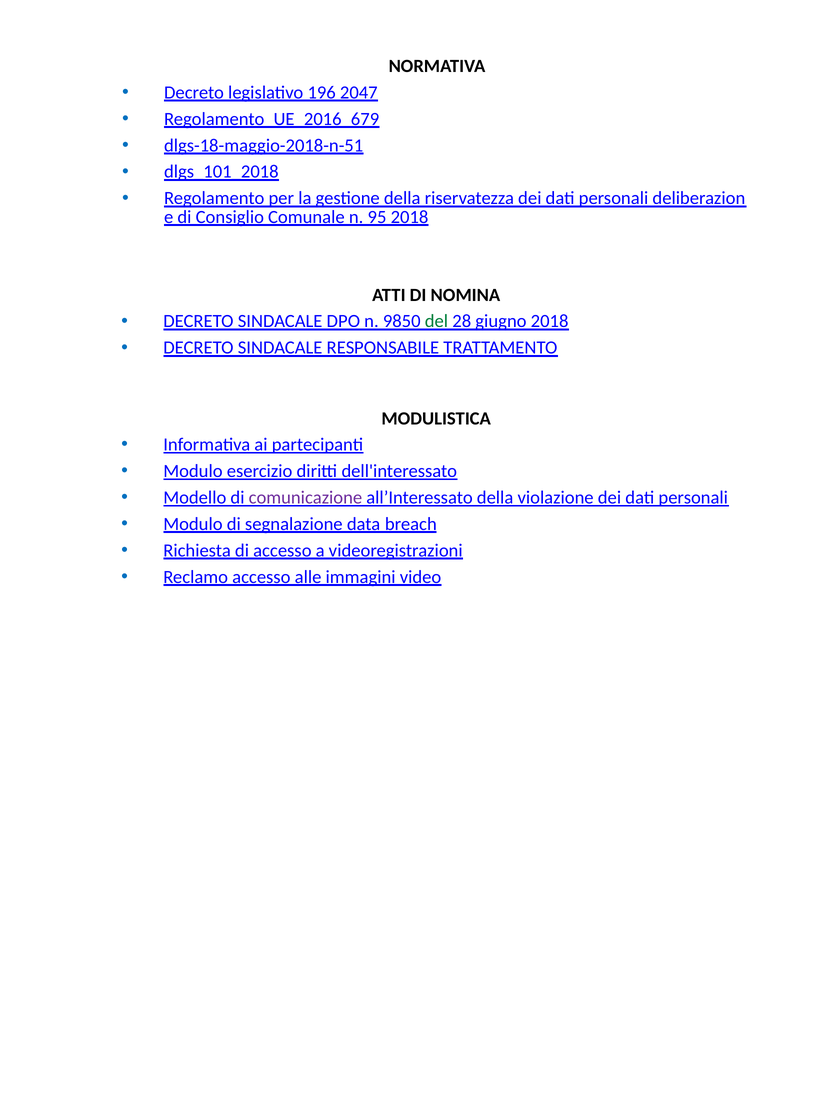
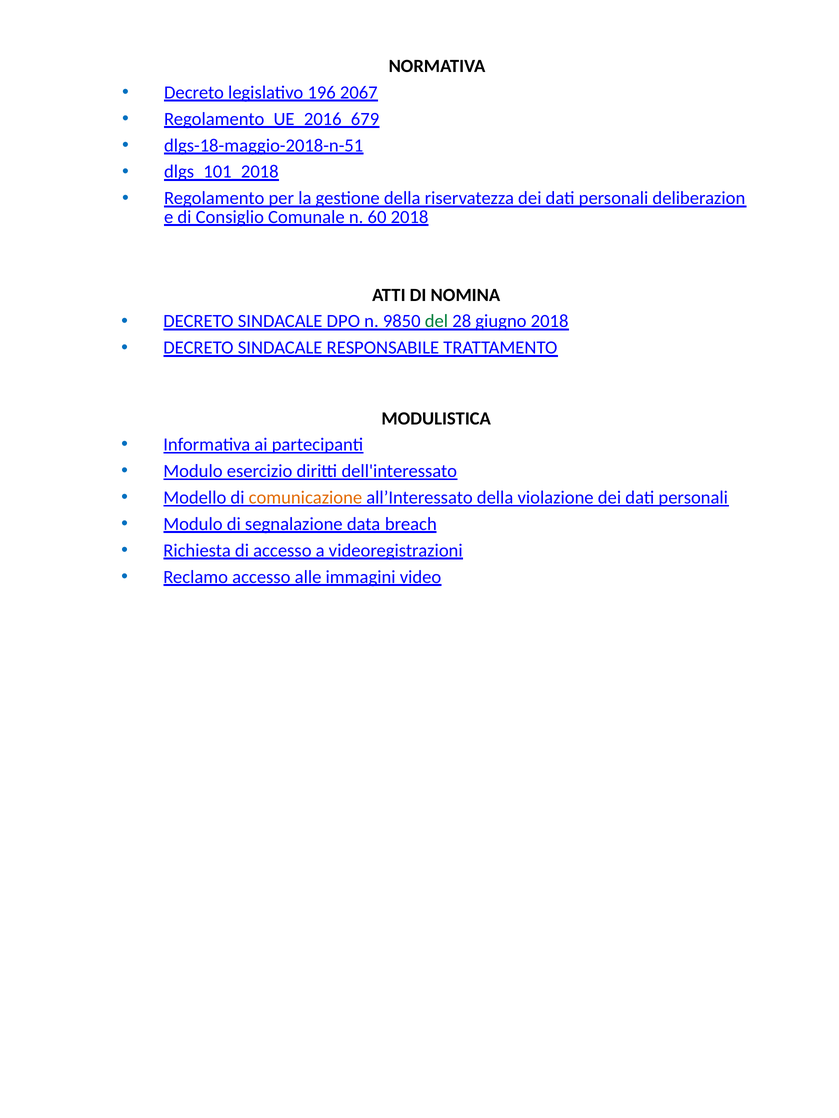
2047: 2047 -> 2067 (359, 93)
95: 95 -> 60 (377, 217)
comunicazione colour: purple -> orange (305, 498)
